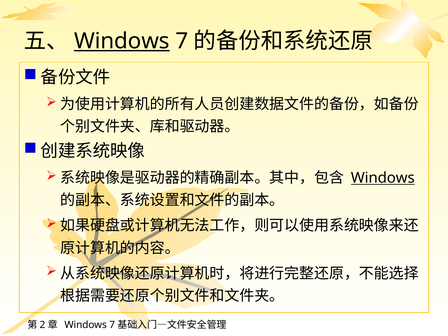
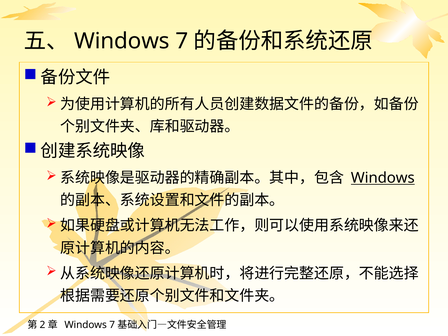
Windows underline: present -> none (122, 41)
